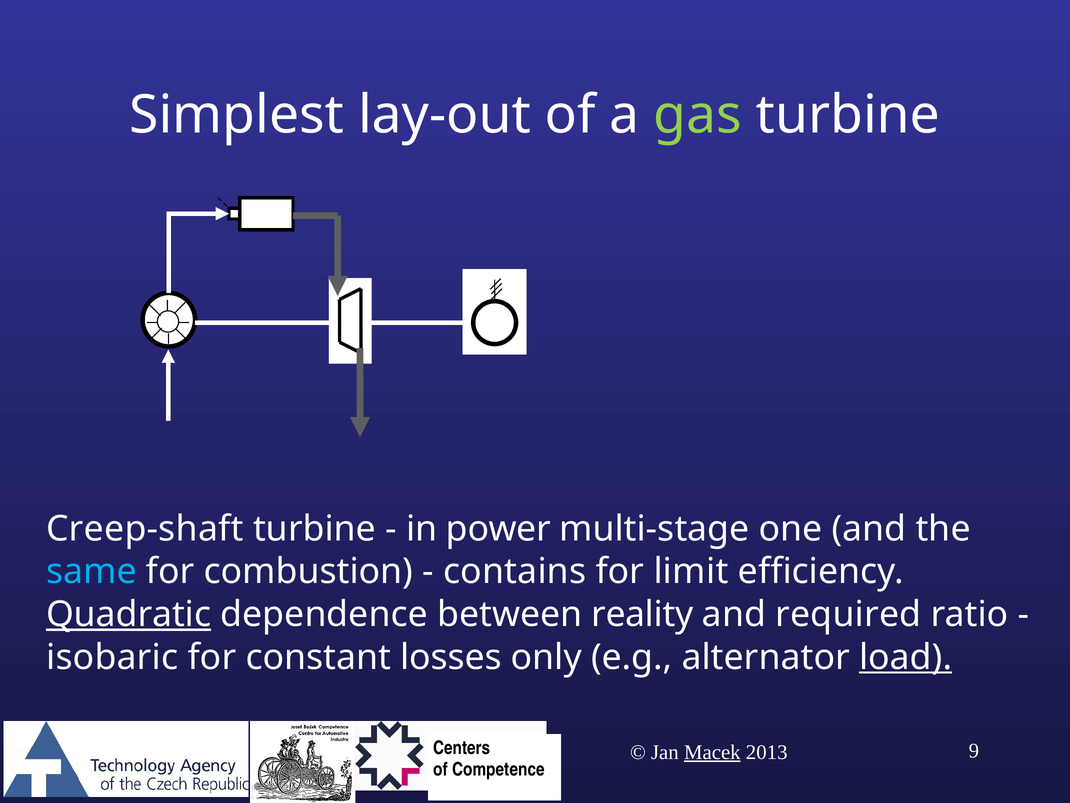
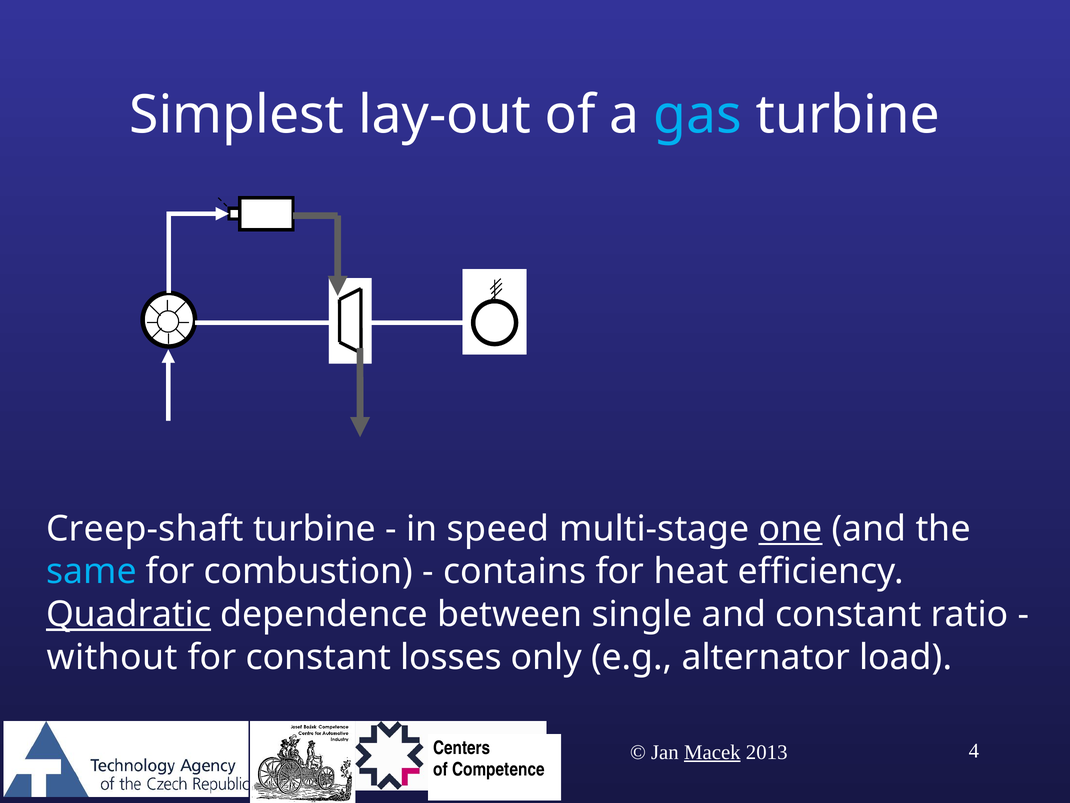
gas colour: light green -> light blue (698, 115)
power: power -> speed (498, 528)
one underline: none -> present (791, 528)
limit: limit -> heat (691, 571)
reality: reality -> single (642, 614)
and required: required -> constant (848, 614)
isobaric: isobaric -> without (112, 657)
load underline: present -> none (906, 657)
9: 9 -> 4 (974, 750)
